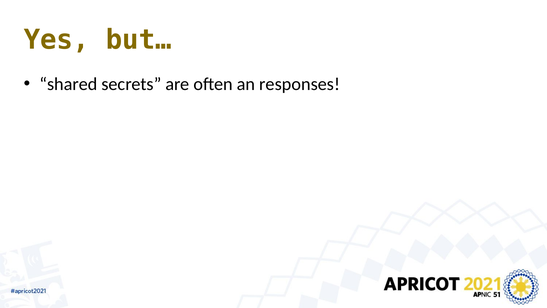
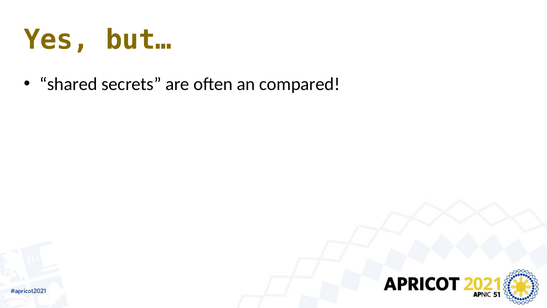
responses: responses -> compared (300, 84)
